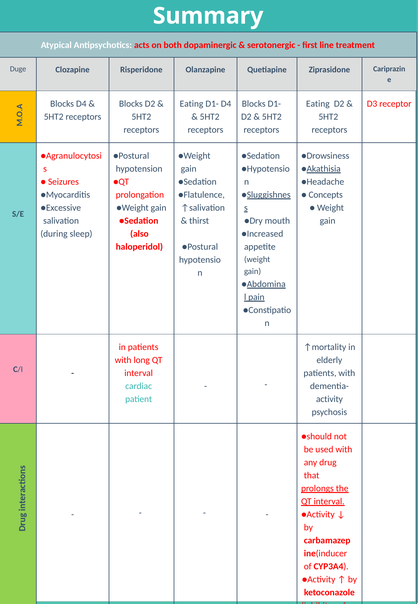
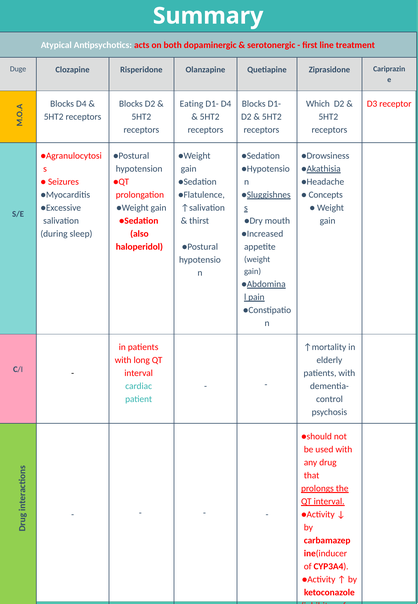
Eating: Eating -> Which (318, 104)
activity: activity -> control (329, 399)
